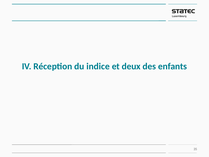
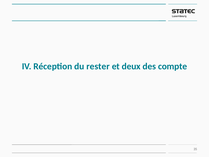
indice: indice -> rester (98, 66)
enfants: enfants -> compte (173, 66)
